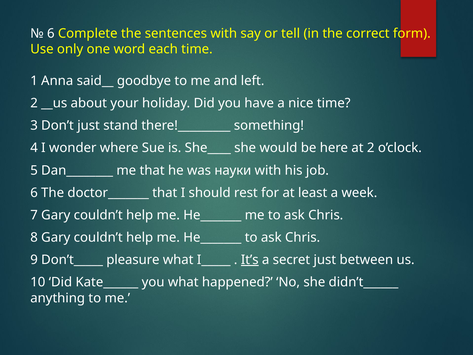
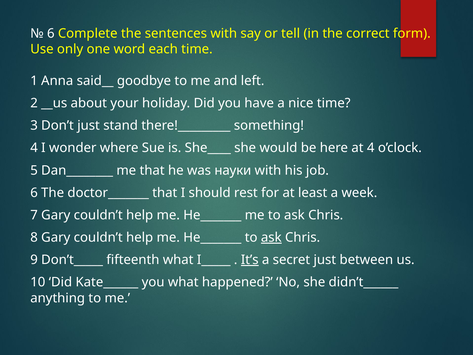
at 2: 2 -> 4 (371, 148)
ask underline: none -> present (271, 237)
pleasure: pleasure -> fifteenth (133, 260)
